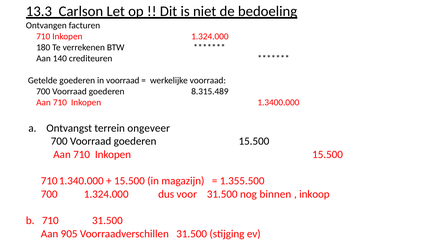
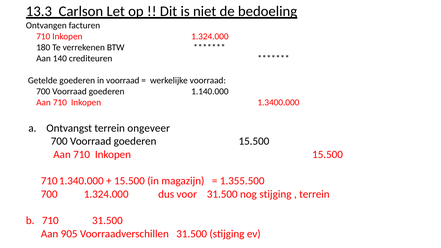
8.315.489: 8.315.489 -> 1.140.000 (210, 92)
nog binnen: binnen -> stijging (275, 194)
inkoop: inkoop -> terrein (314, 194)
